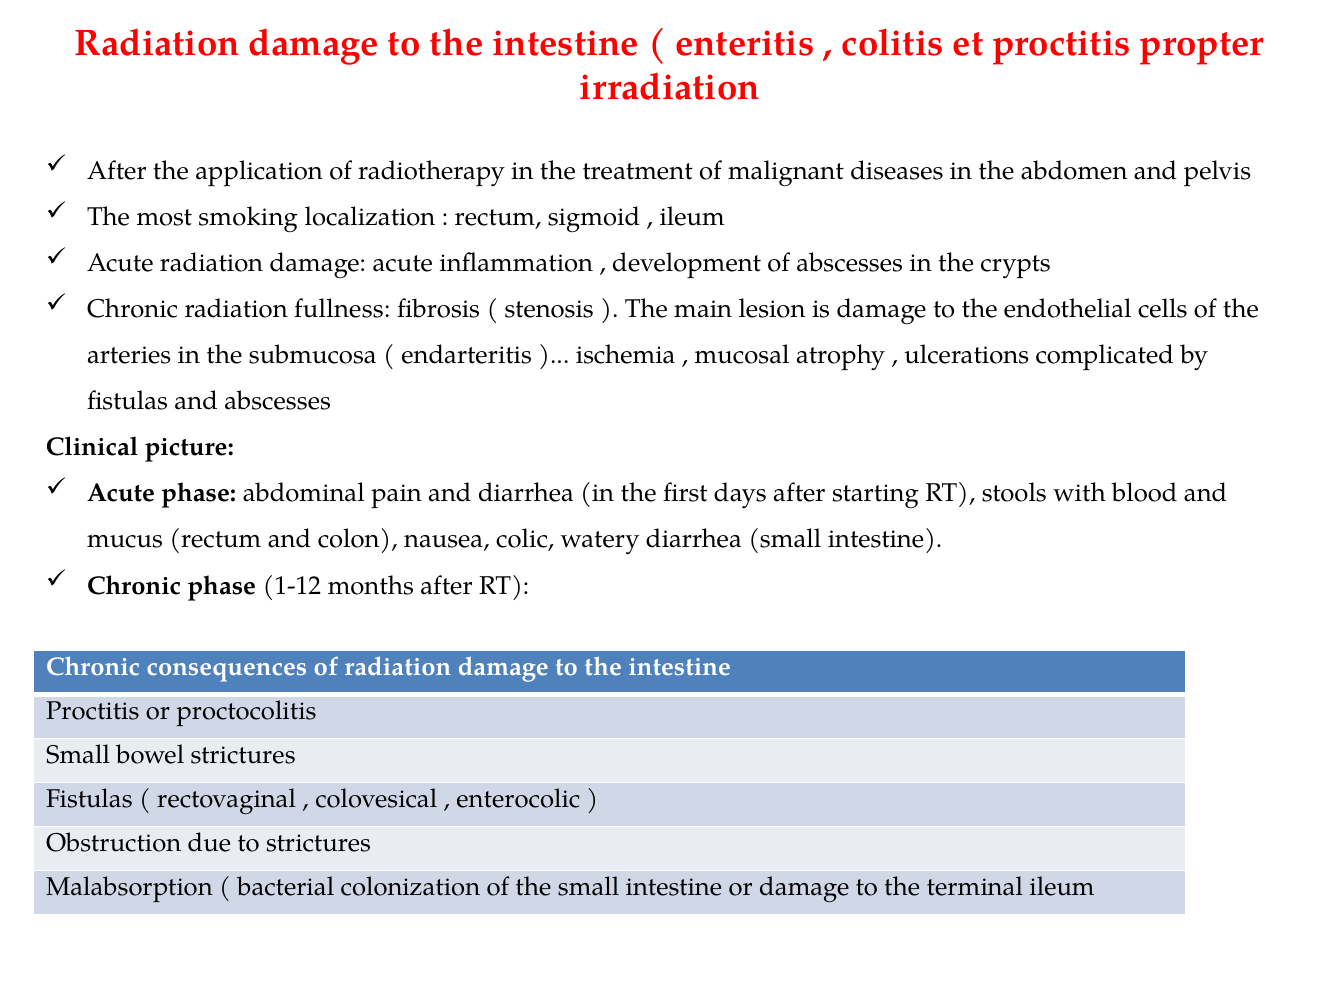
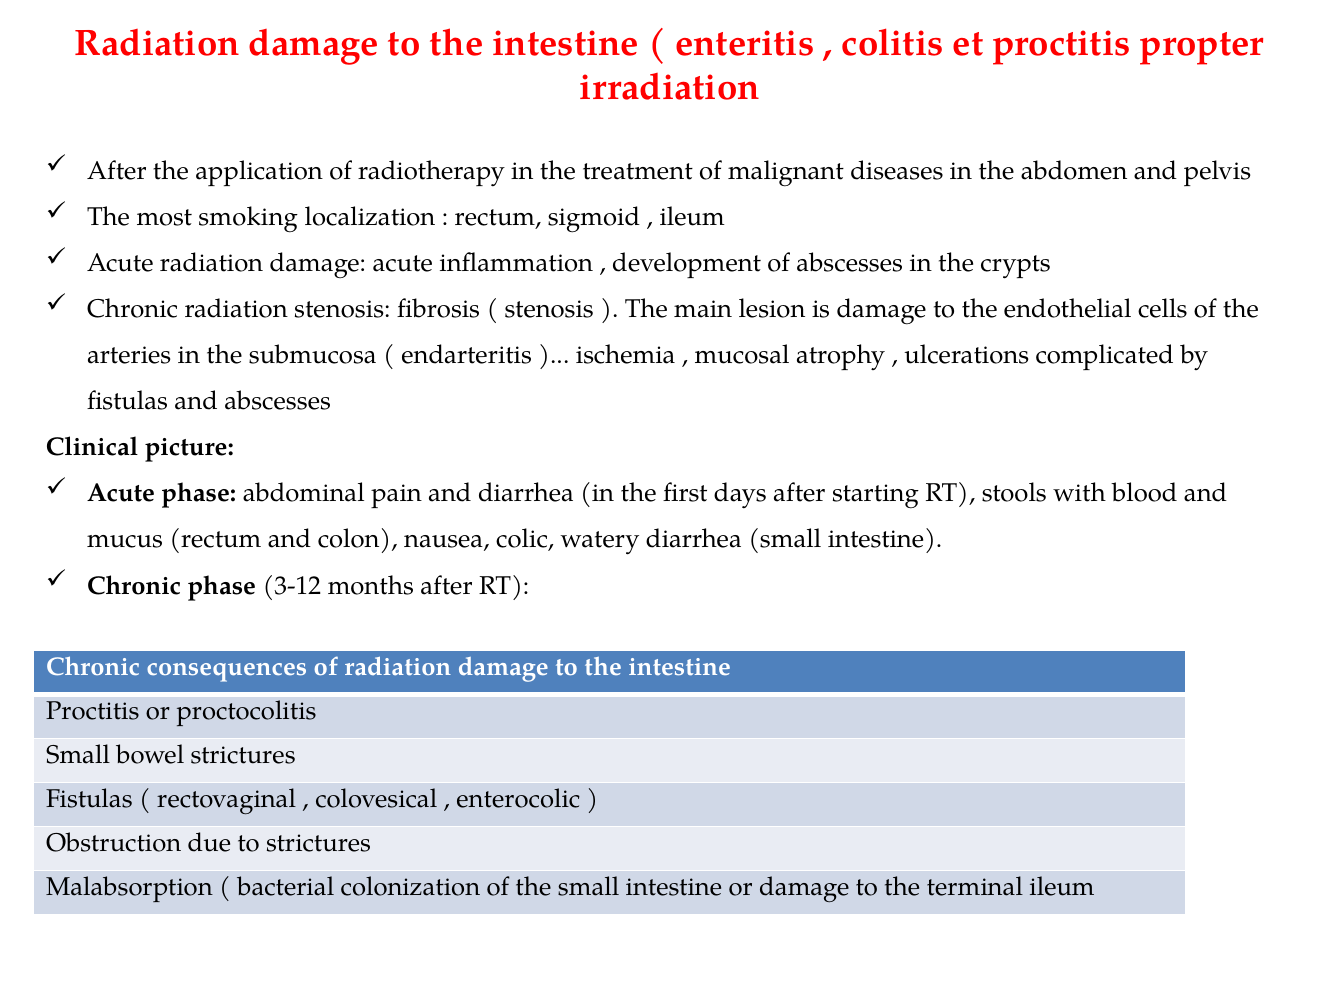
radiation fullness: fullness -> stenosis (342, 309)
1-12: 1-12 -> 3-12 (292, 586)
